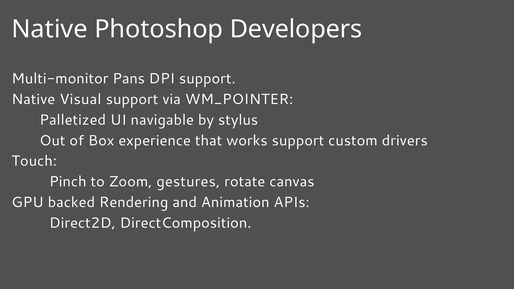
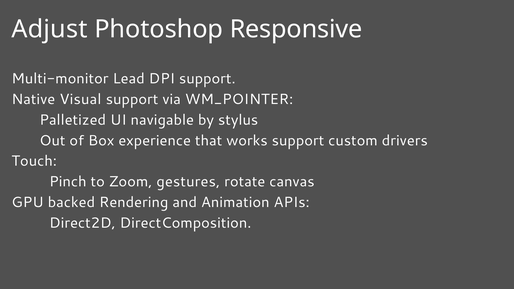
Native: Native -> Adjust (49, 29)
Developers: Developers -> Responsive (296, 29)
Pans: Pans -> Lead (129, 79)
